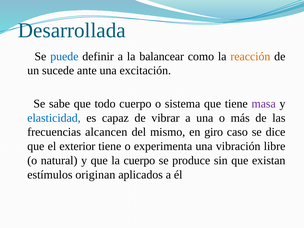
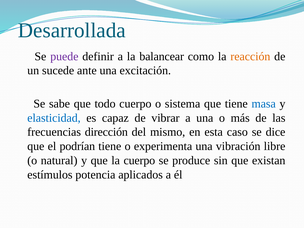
puede colour: blue -> purple (64, 56)
masa colour: purple -> blue (264, 104)
alcancen: alcancen -> dirección (106, 132)
giro: giro -> esta (214, 132)
exterior: exterior -> podrían (77, 146)
originan: originan -> potencia (95, 175)
